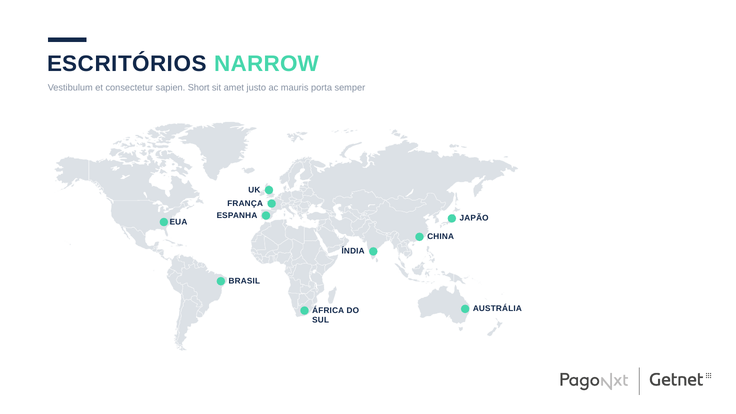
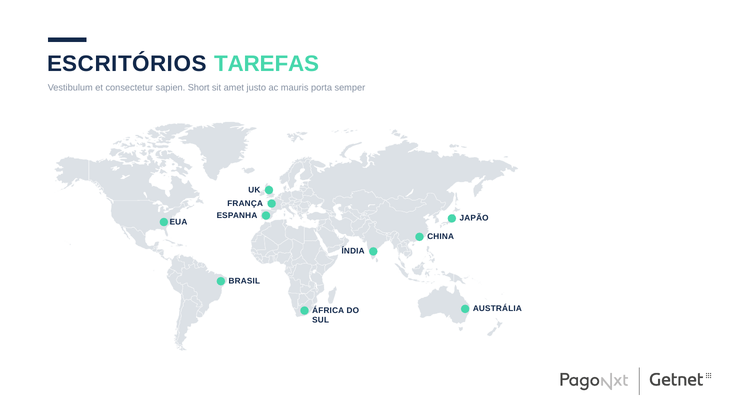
NARROW: NARROW -> TAREFAS (267, 64)
